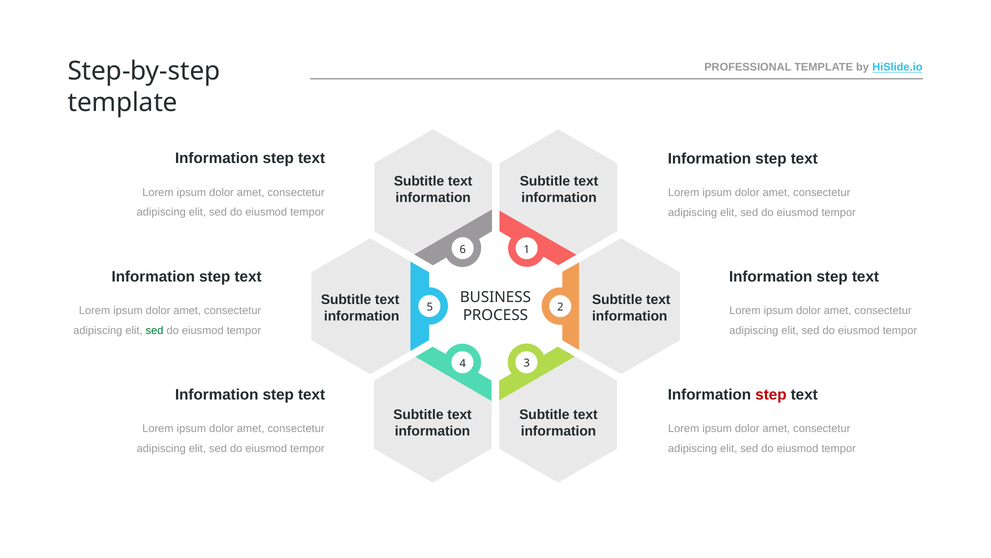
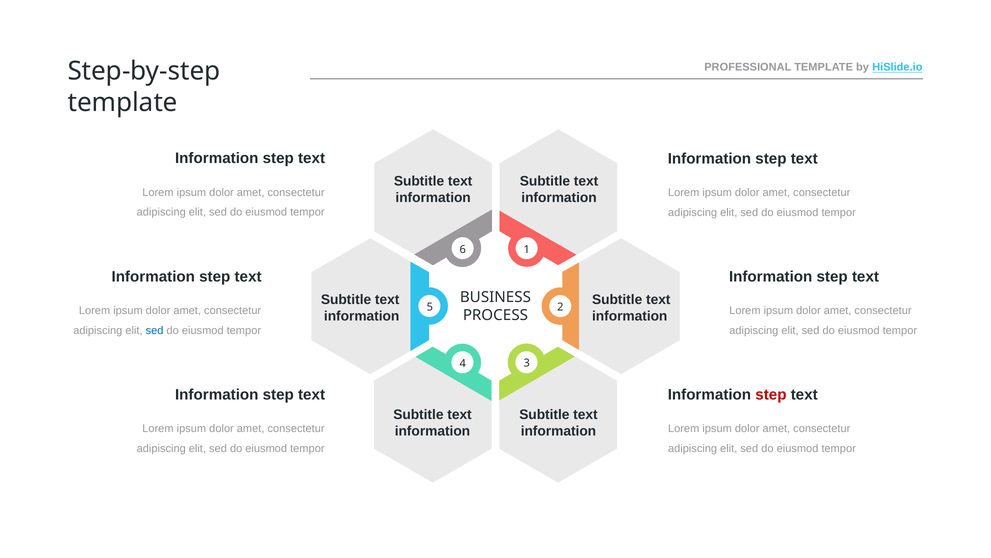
sed colour: green -> blue (155, 330)
